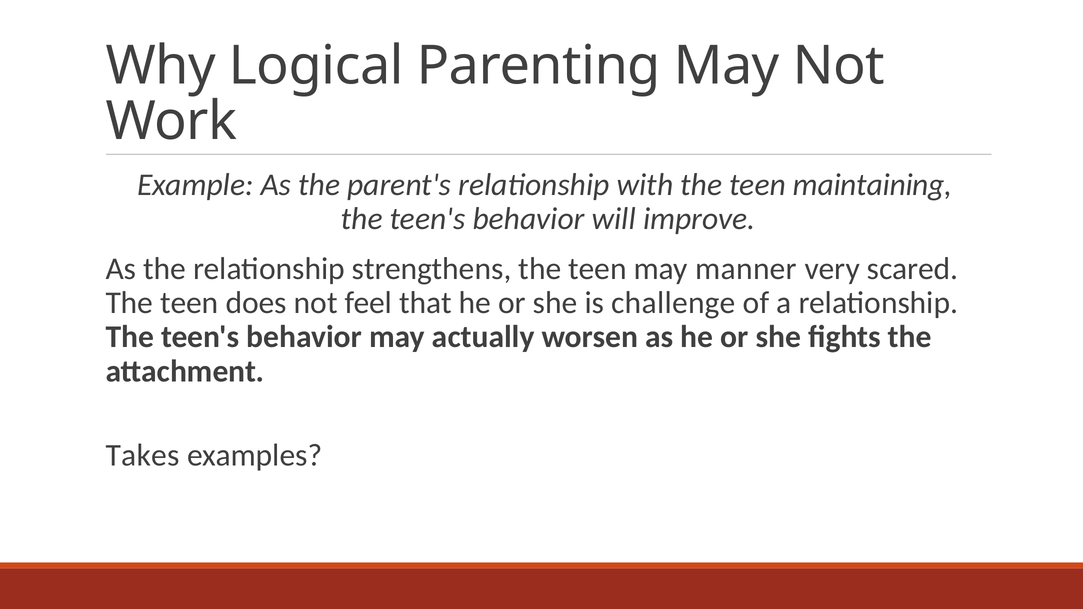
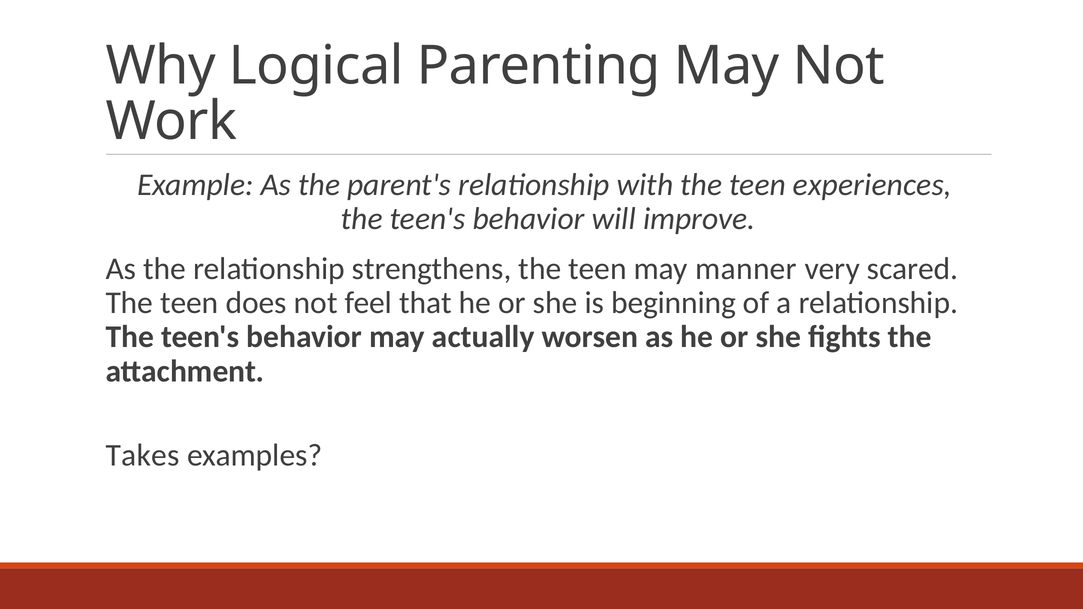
maintaining: maintaining -> experiences (872, 185)
challenge: challenge -> beginning (674, 303)
